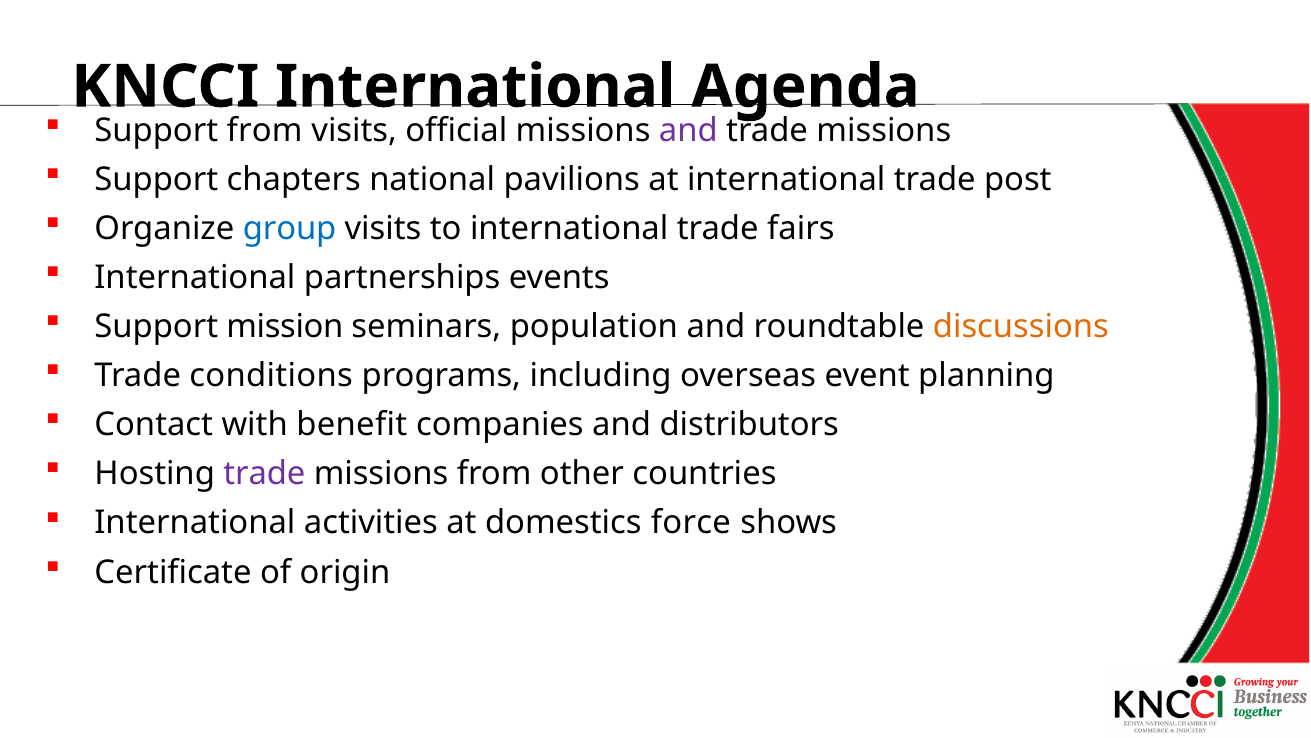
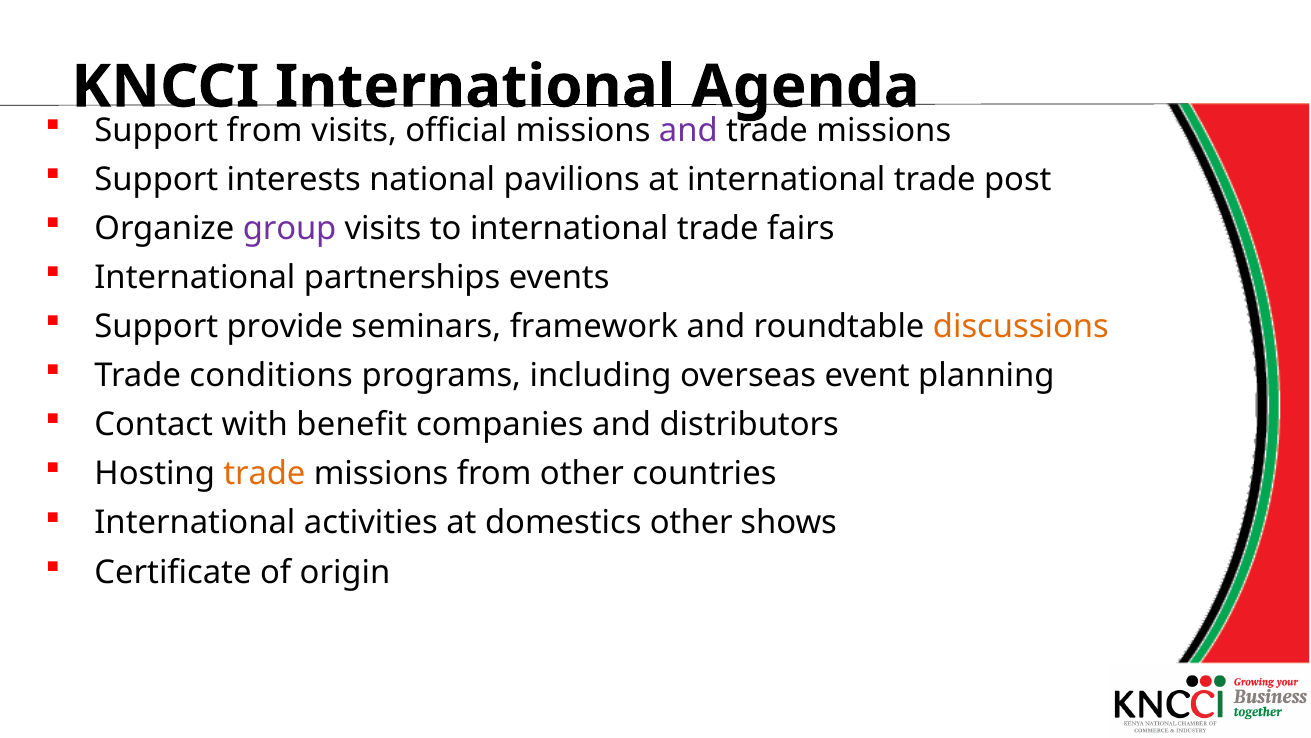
chapters: chapters -> interests (294, 179)
group colour: blue -> purple (290, 228)
mission: mission -> provide (285, 327)
population: population -> framework (594, 327)
trade colour: purple -> orange (264, 474)
domestics force: force -> other (691, 523)
